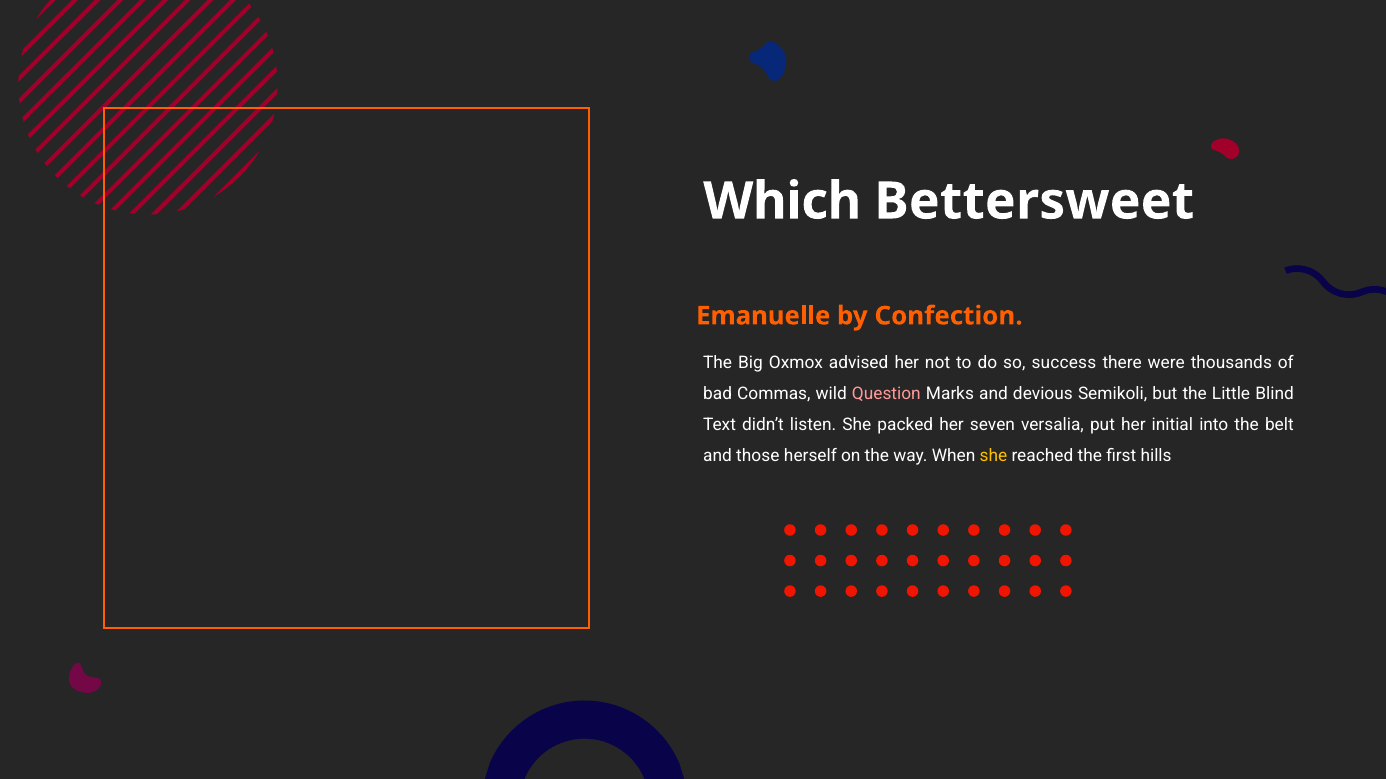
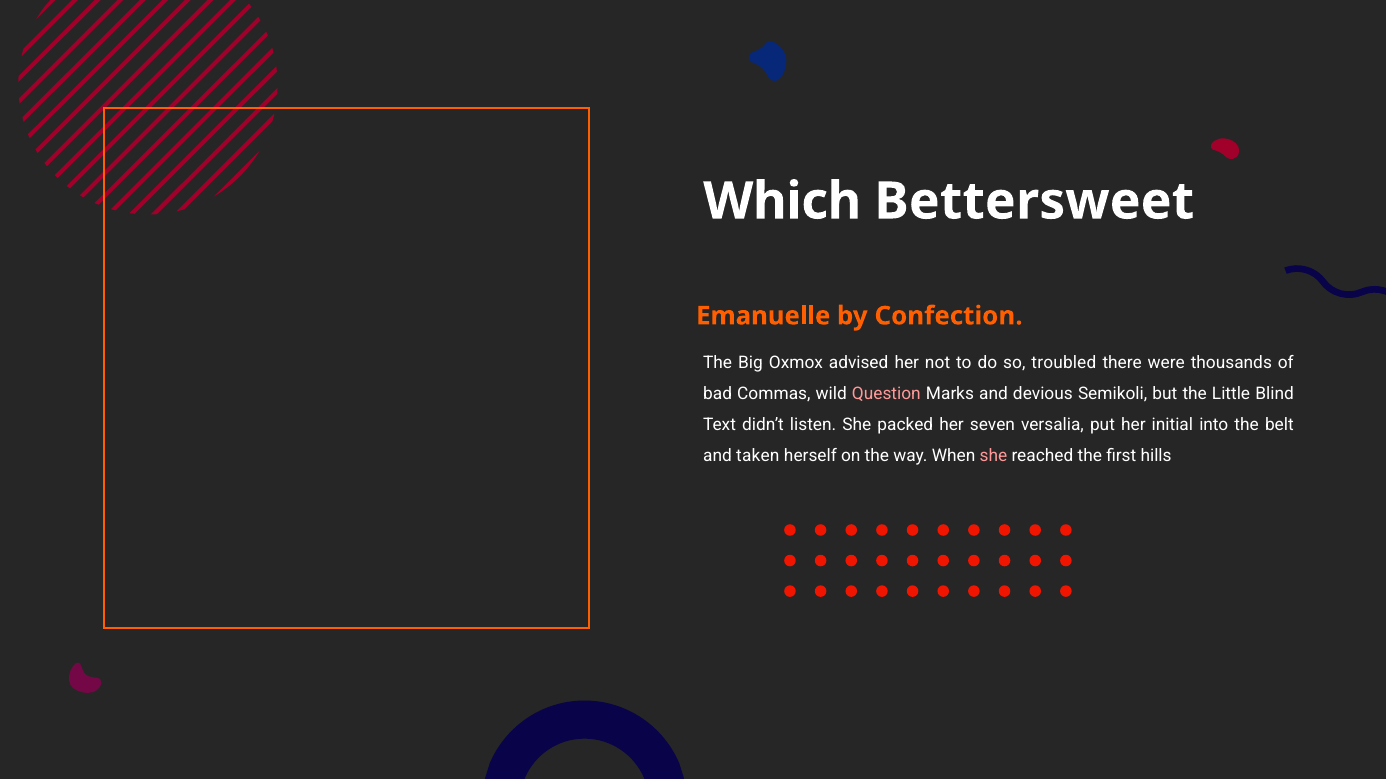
success: success -> troubled (1064, 363)
those: those -> taken (758, 456)
she colour: yellow -> pink (993, 456)
